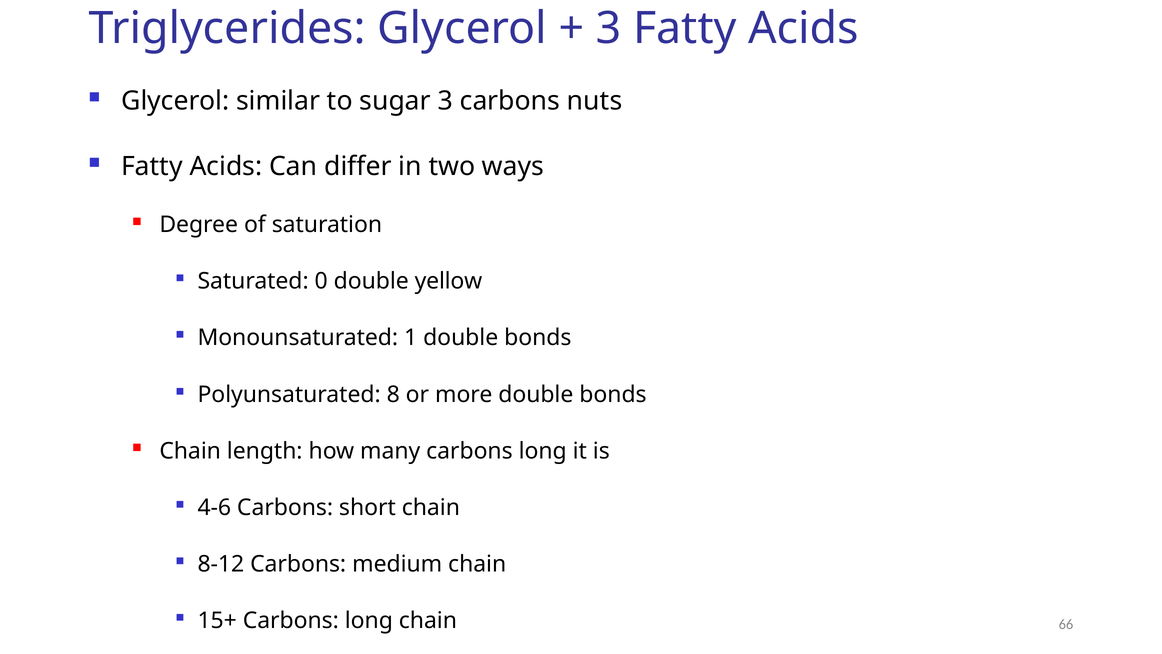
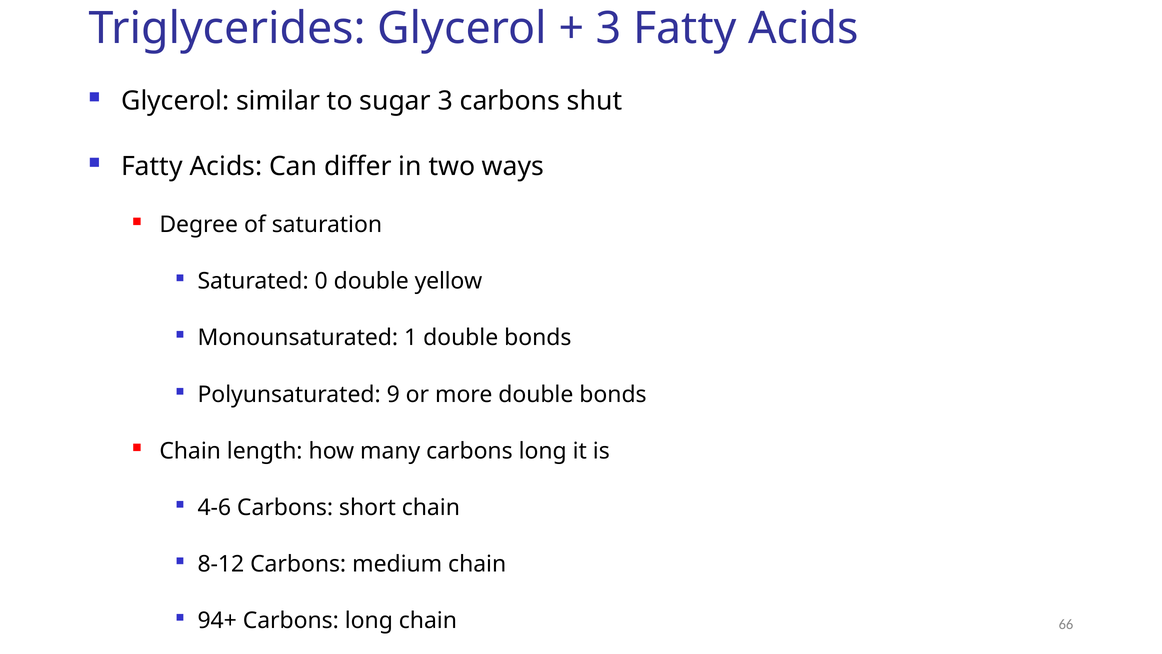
nuts: nuts -> shut (595, 101)
8: 8 -> 9 (393, 394)
15+: 15+ -> 94+ (217, 620)
